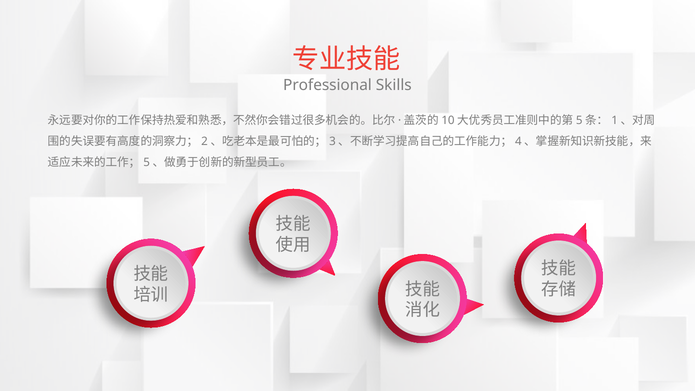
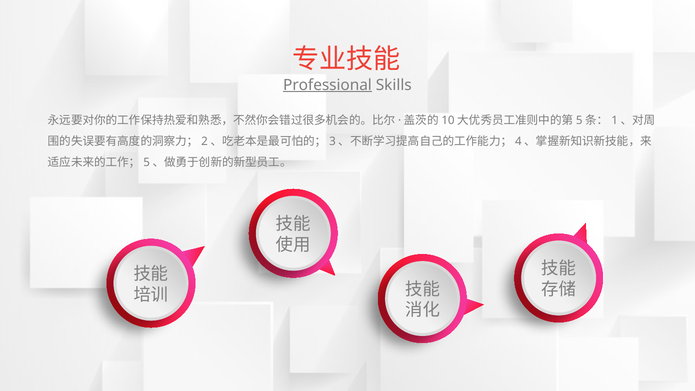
Professional underline: none -> present (327, 85)
